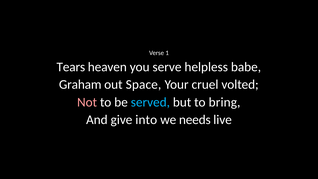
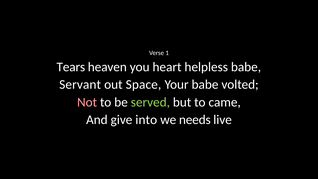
serve: serve -> heart (167, 67)
Graham: Graham -> Servant (80, 84)
Your cruel: cruel -> babe (205, 84)
served colour: light blue -> light green (150, 102)
bring: bring -> came (225, 102)
